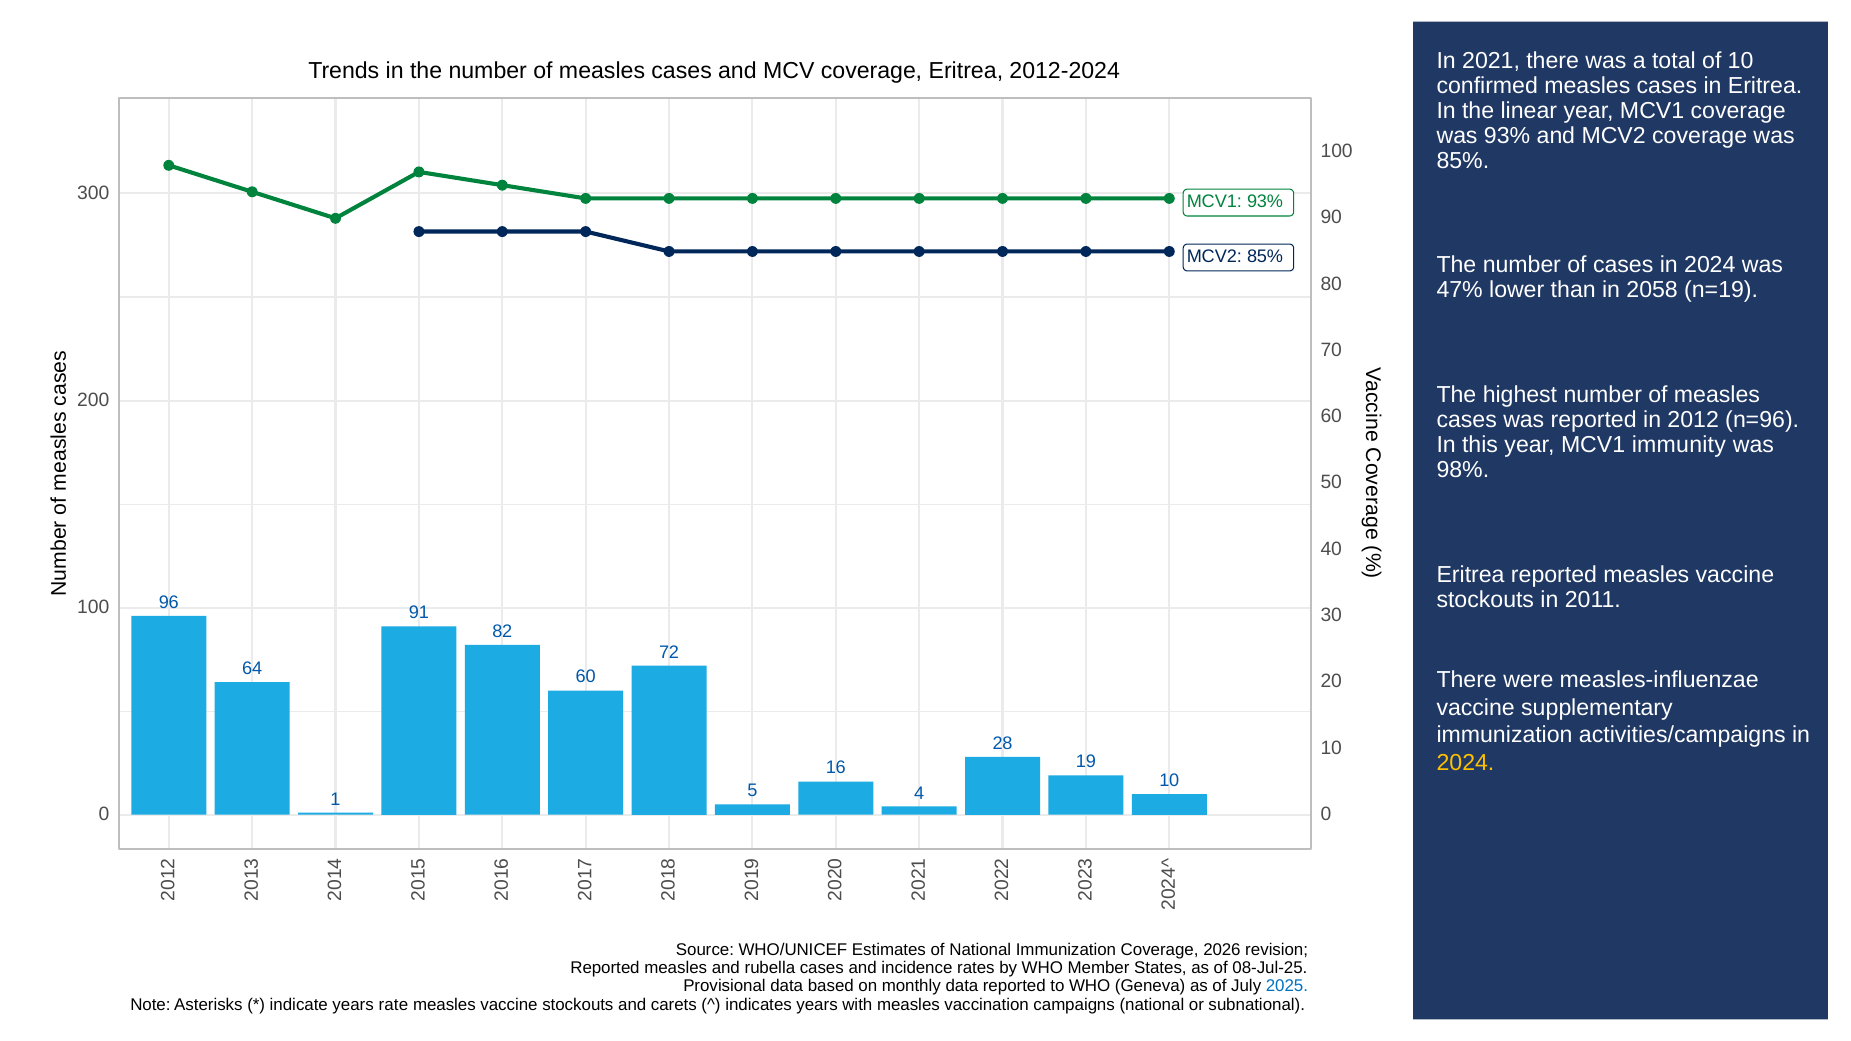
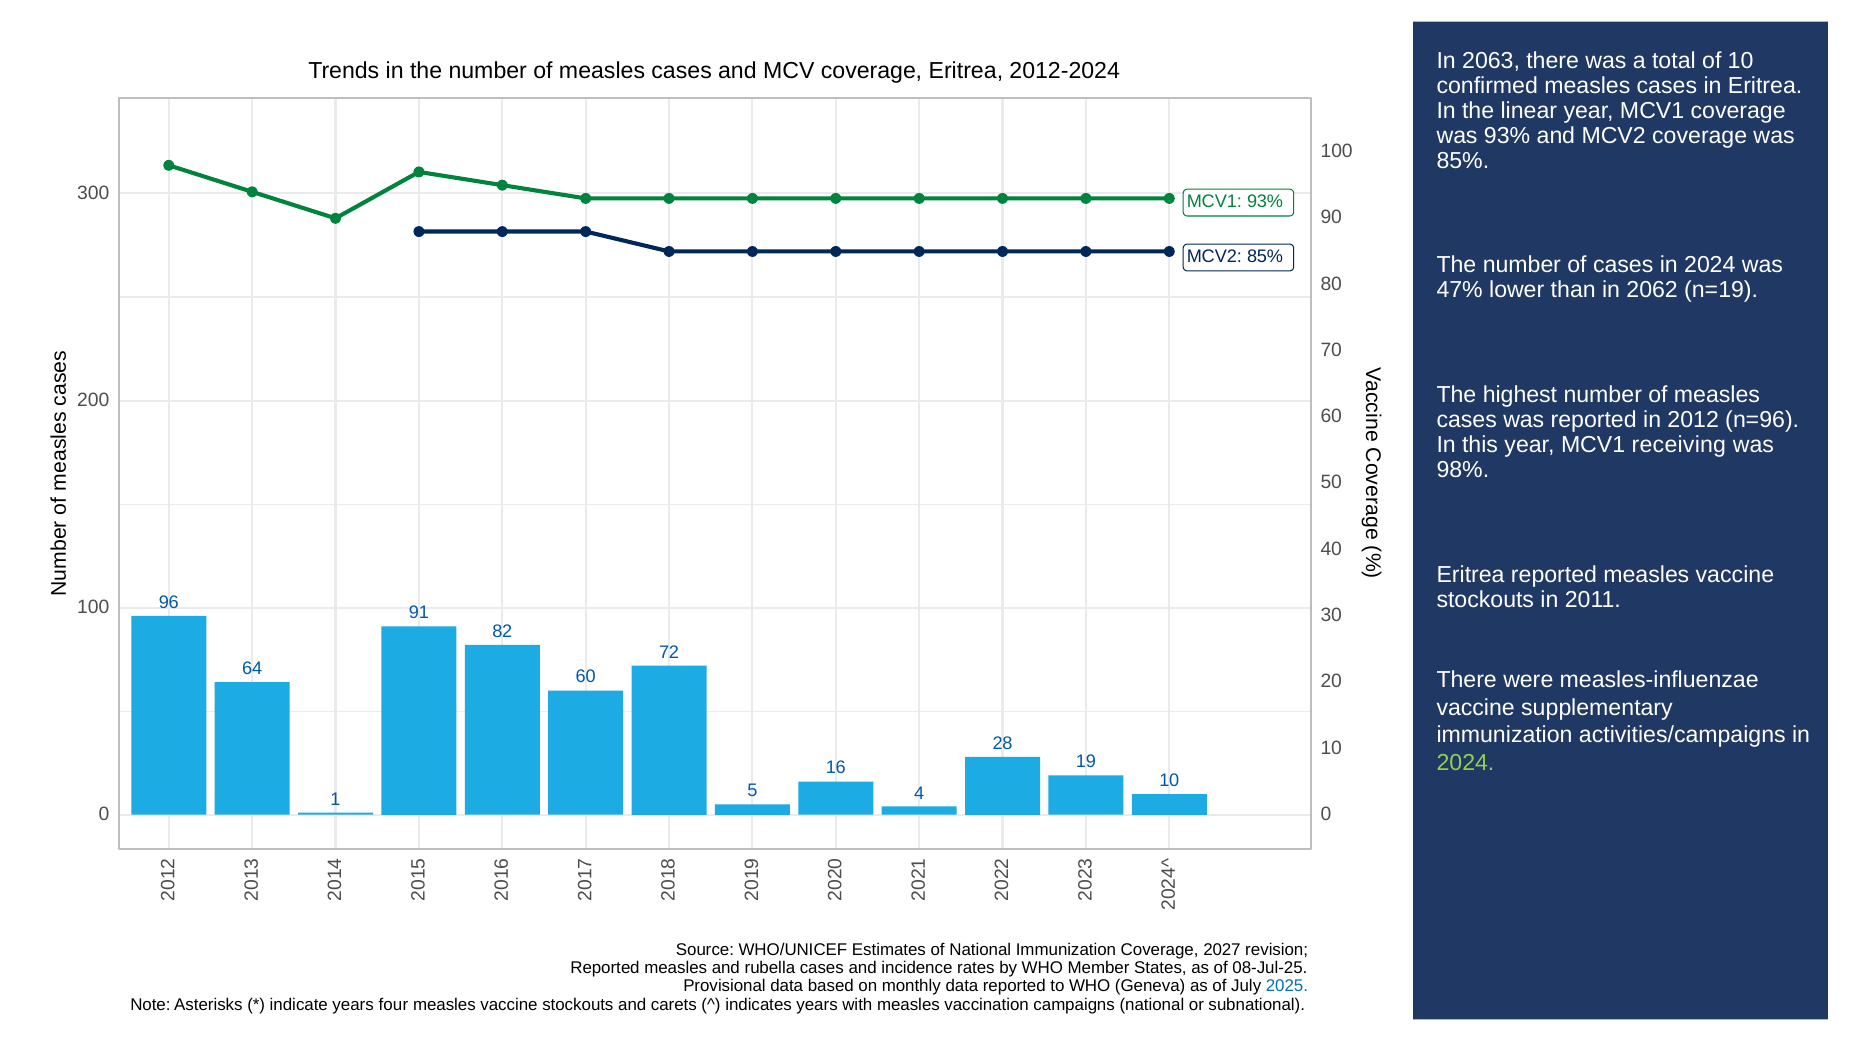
2021: 2021 -> 2063 (1491, 61)
2058: 2058 -> 2062 (1652, 290)
immunity: immunity -> receiving (1679, 445)
2024 colour: yellow -> light green (1465, 763)
2026: 2026 -> 2027 (1222, 950)
rate: rate -> four (393, 1005)
